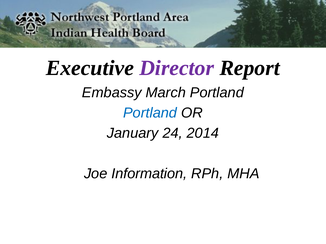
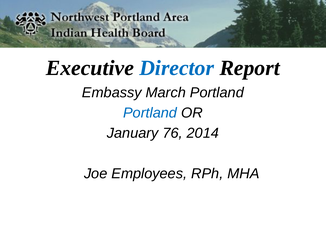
Director colour: purple -> blue (177, 68)
24: 24 -> 76 (173, 133)
Information: Information -> Employees (149, 174)
